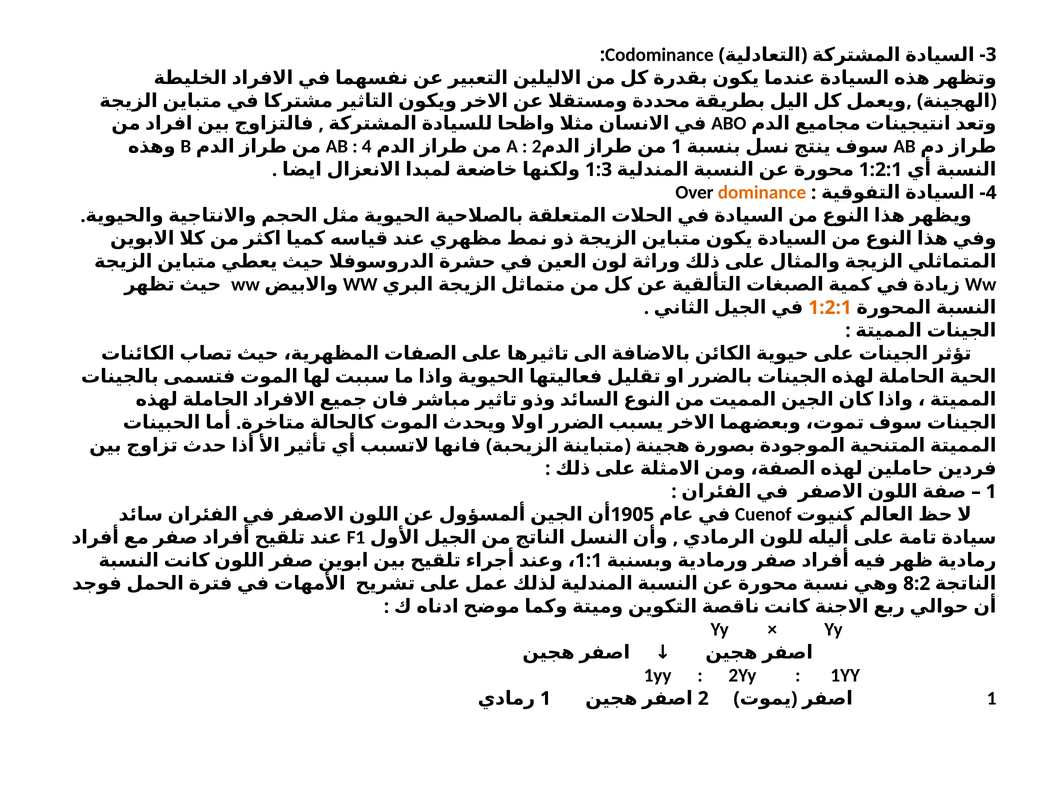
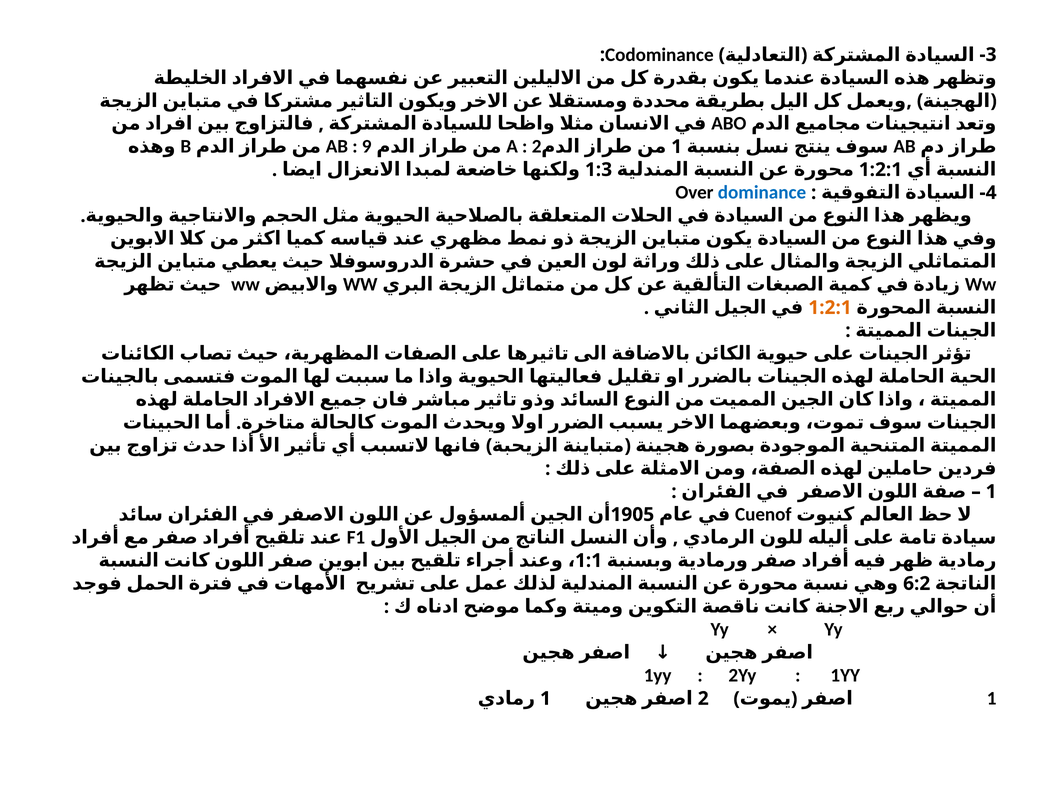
4: 4 -> 9 (367, 147)
dominance colour: orange -> blue (762, 193)
8:2: 8:2 -> 6:2 (917, 584)
